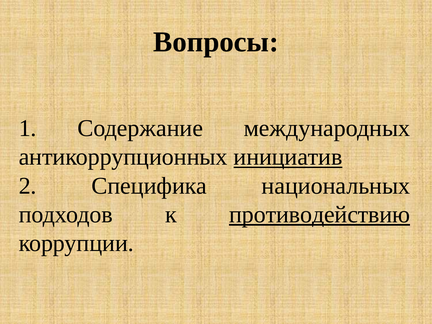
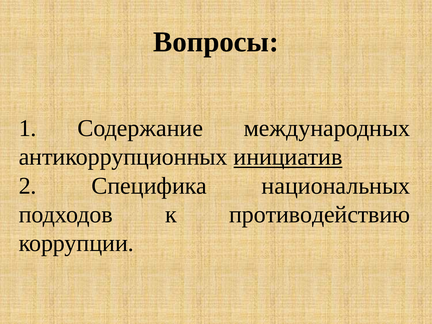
противодействию underline: present -> none (320, 215)
